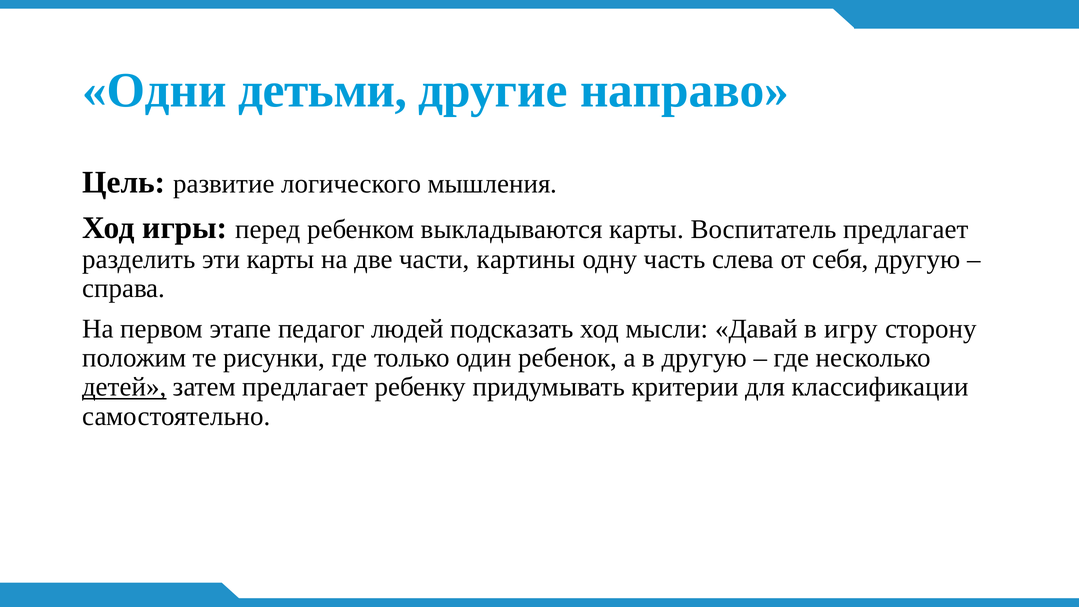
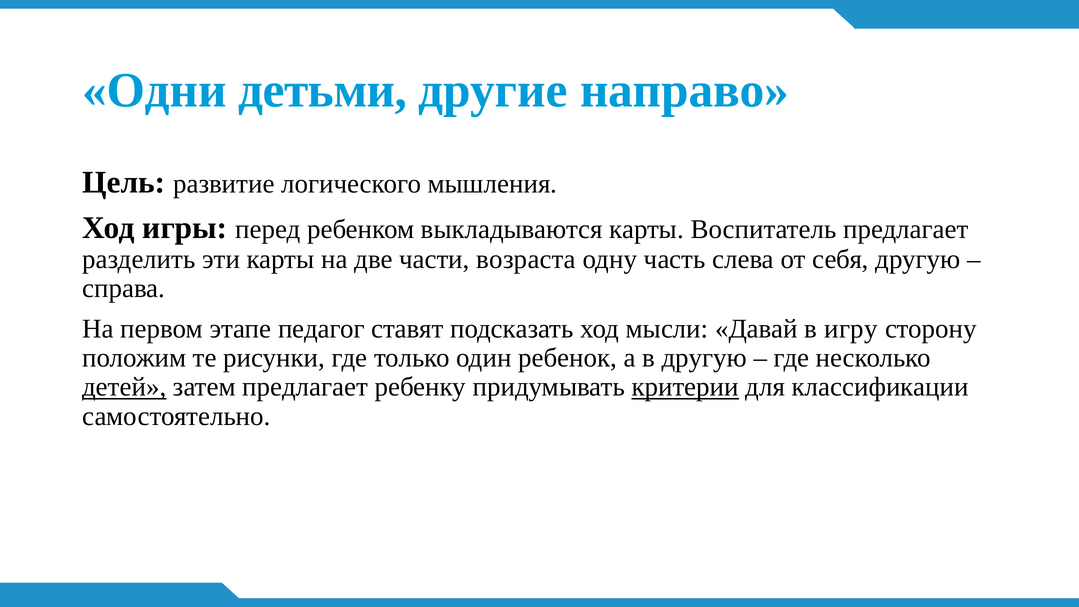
картины: картины -> возраста (526, 259)
людей: людей -> ставят (407, 329)
критерии underline: none -> present (685, 387)
